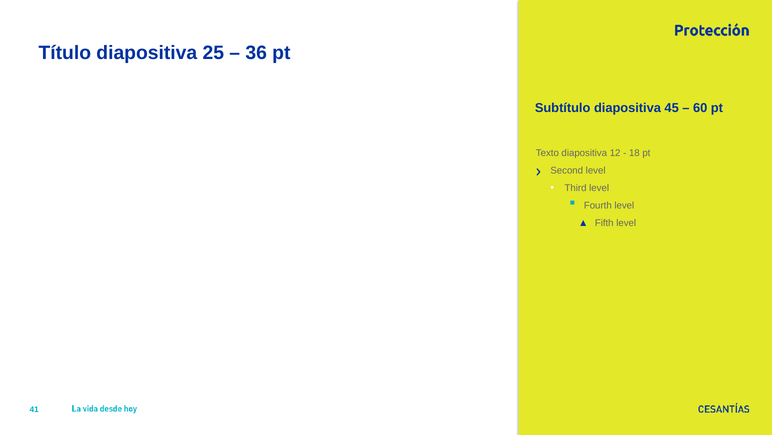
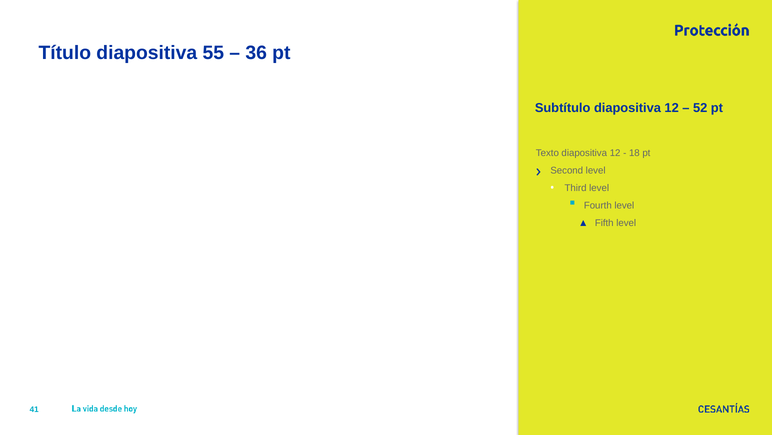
25: 25 -> 55 (213, 53)
Subtítulo diapositiva 45: 45 -> 12 (672, 108)
60: 60 -> 52 (700, 108)
